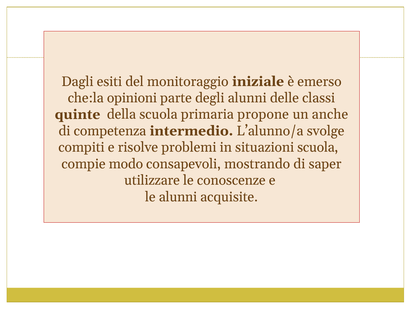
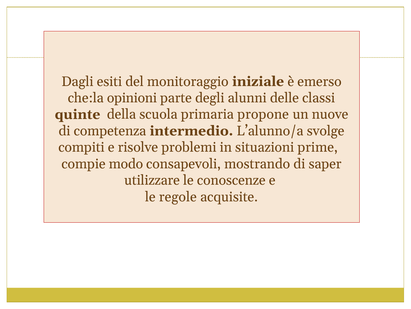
anche: anche -> nuove (330, 114)
situazioni scuola: scuola -> prime (318, 147)
le alunni: alunni -> regole (178, 196)
